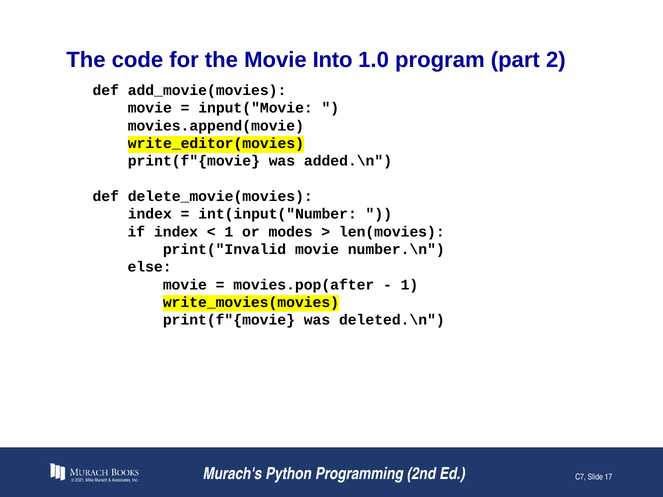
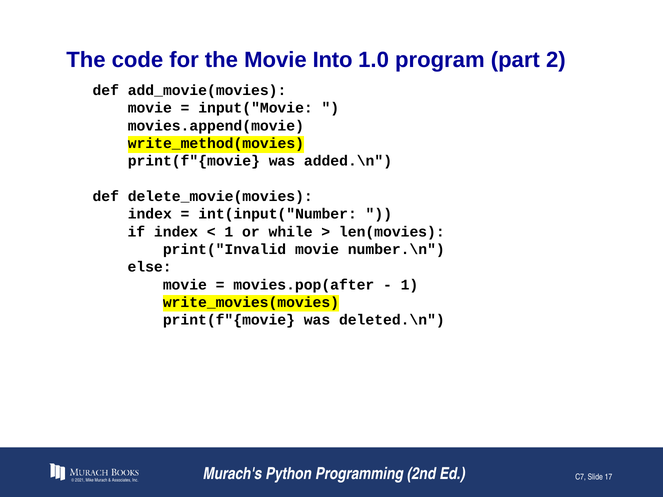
write_editor(movies: write_editor(movies -> write_method(movies (216, 144)
modes: modes -> while (291, 232)
